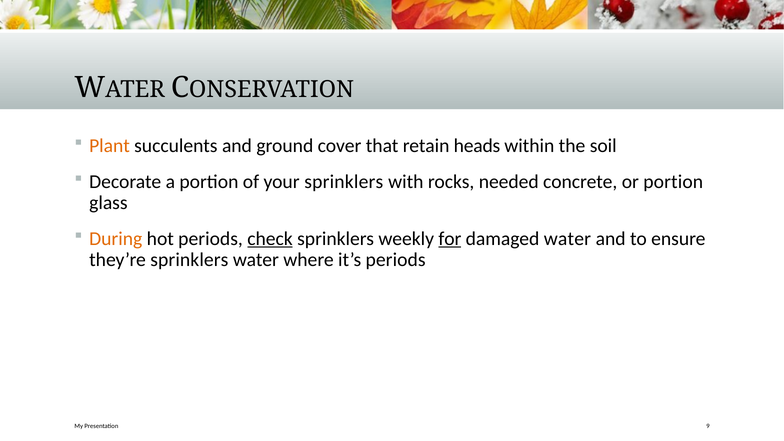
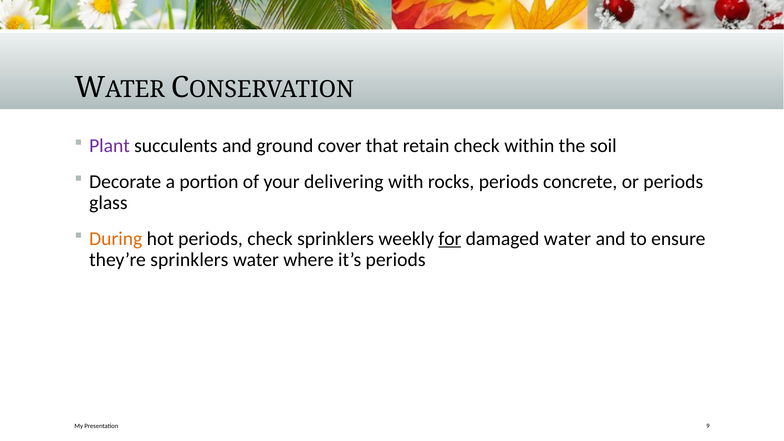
Plant colour: orange -> purple (110, 146)
retain heads: heads -> check (477, 146)
your sprinklers: sprinklers -> delivering (344, 182)
rocks needed: needed -> periods (509, 182)
or portion: portion -> periods (673, 182)
check underline: present -> none (270, 239)
